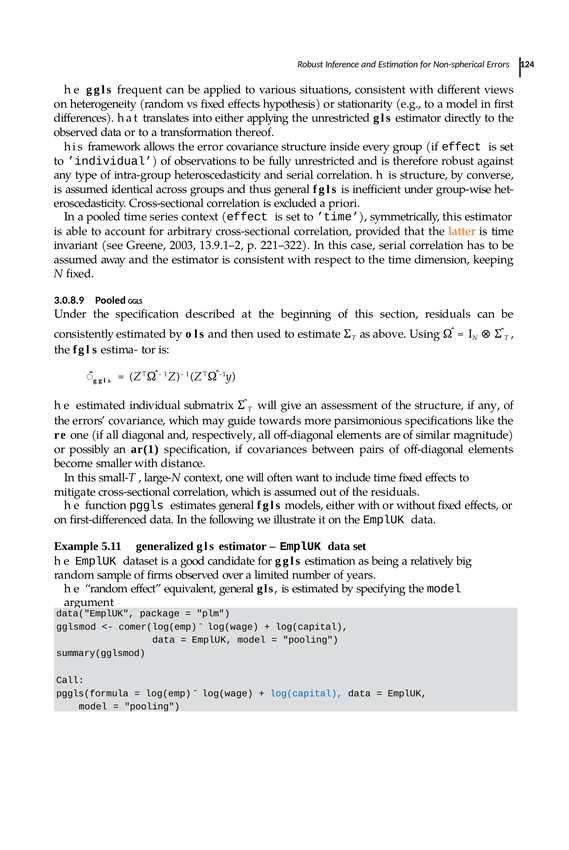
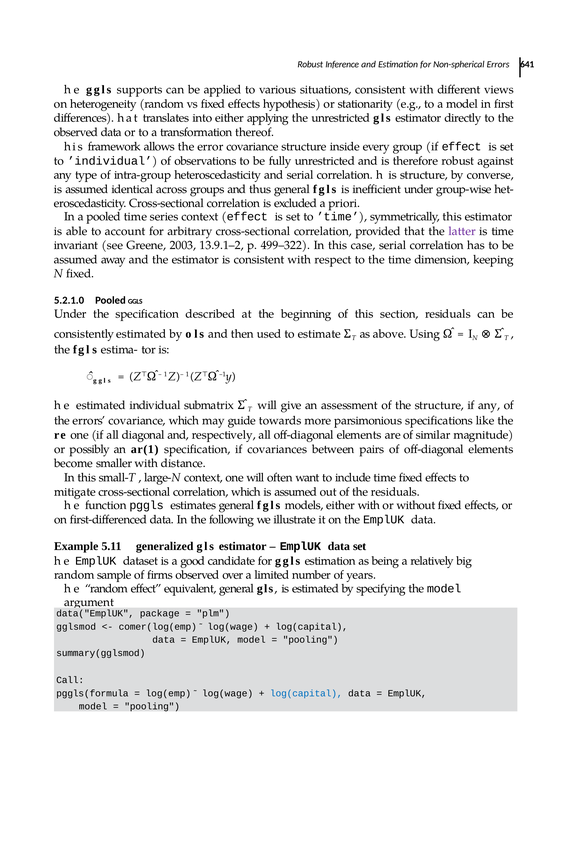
124: 124 -> 641 (527, 64)
frequent: frequent -> supports (140, 90)
latter colour: orange -> purple (462, 231)
221–322: 221–322 -> 499–322 (286, 245)
3.0.8.9: 3.0.8.9 -> 5.2.1.0 (69, 300)
